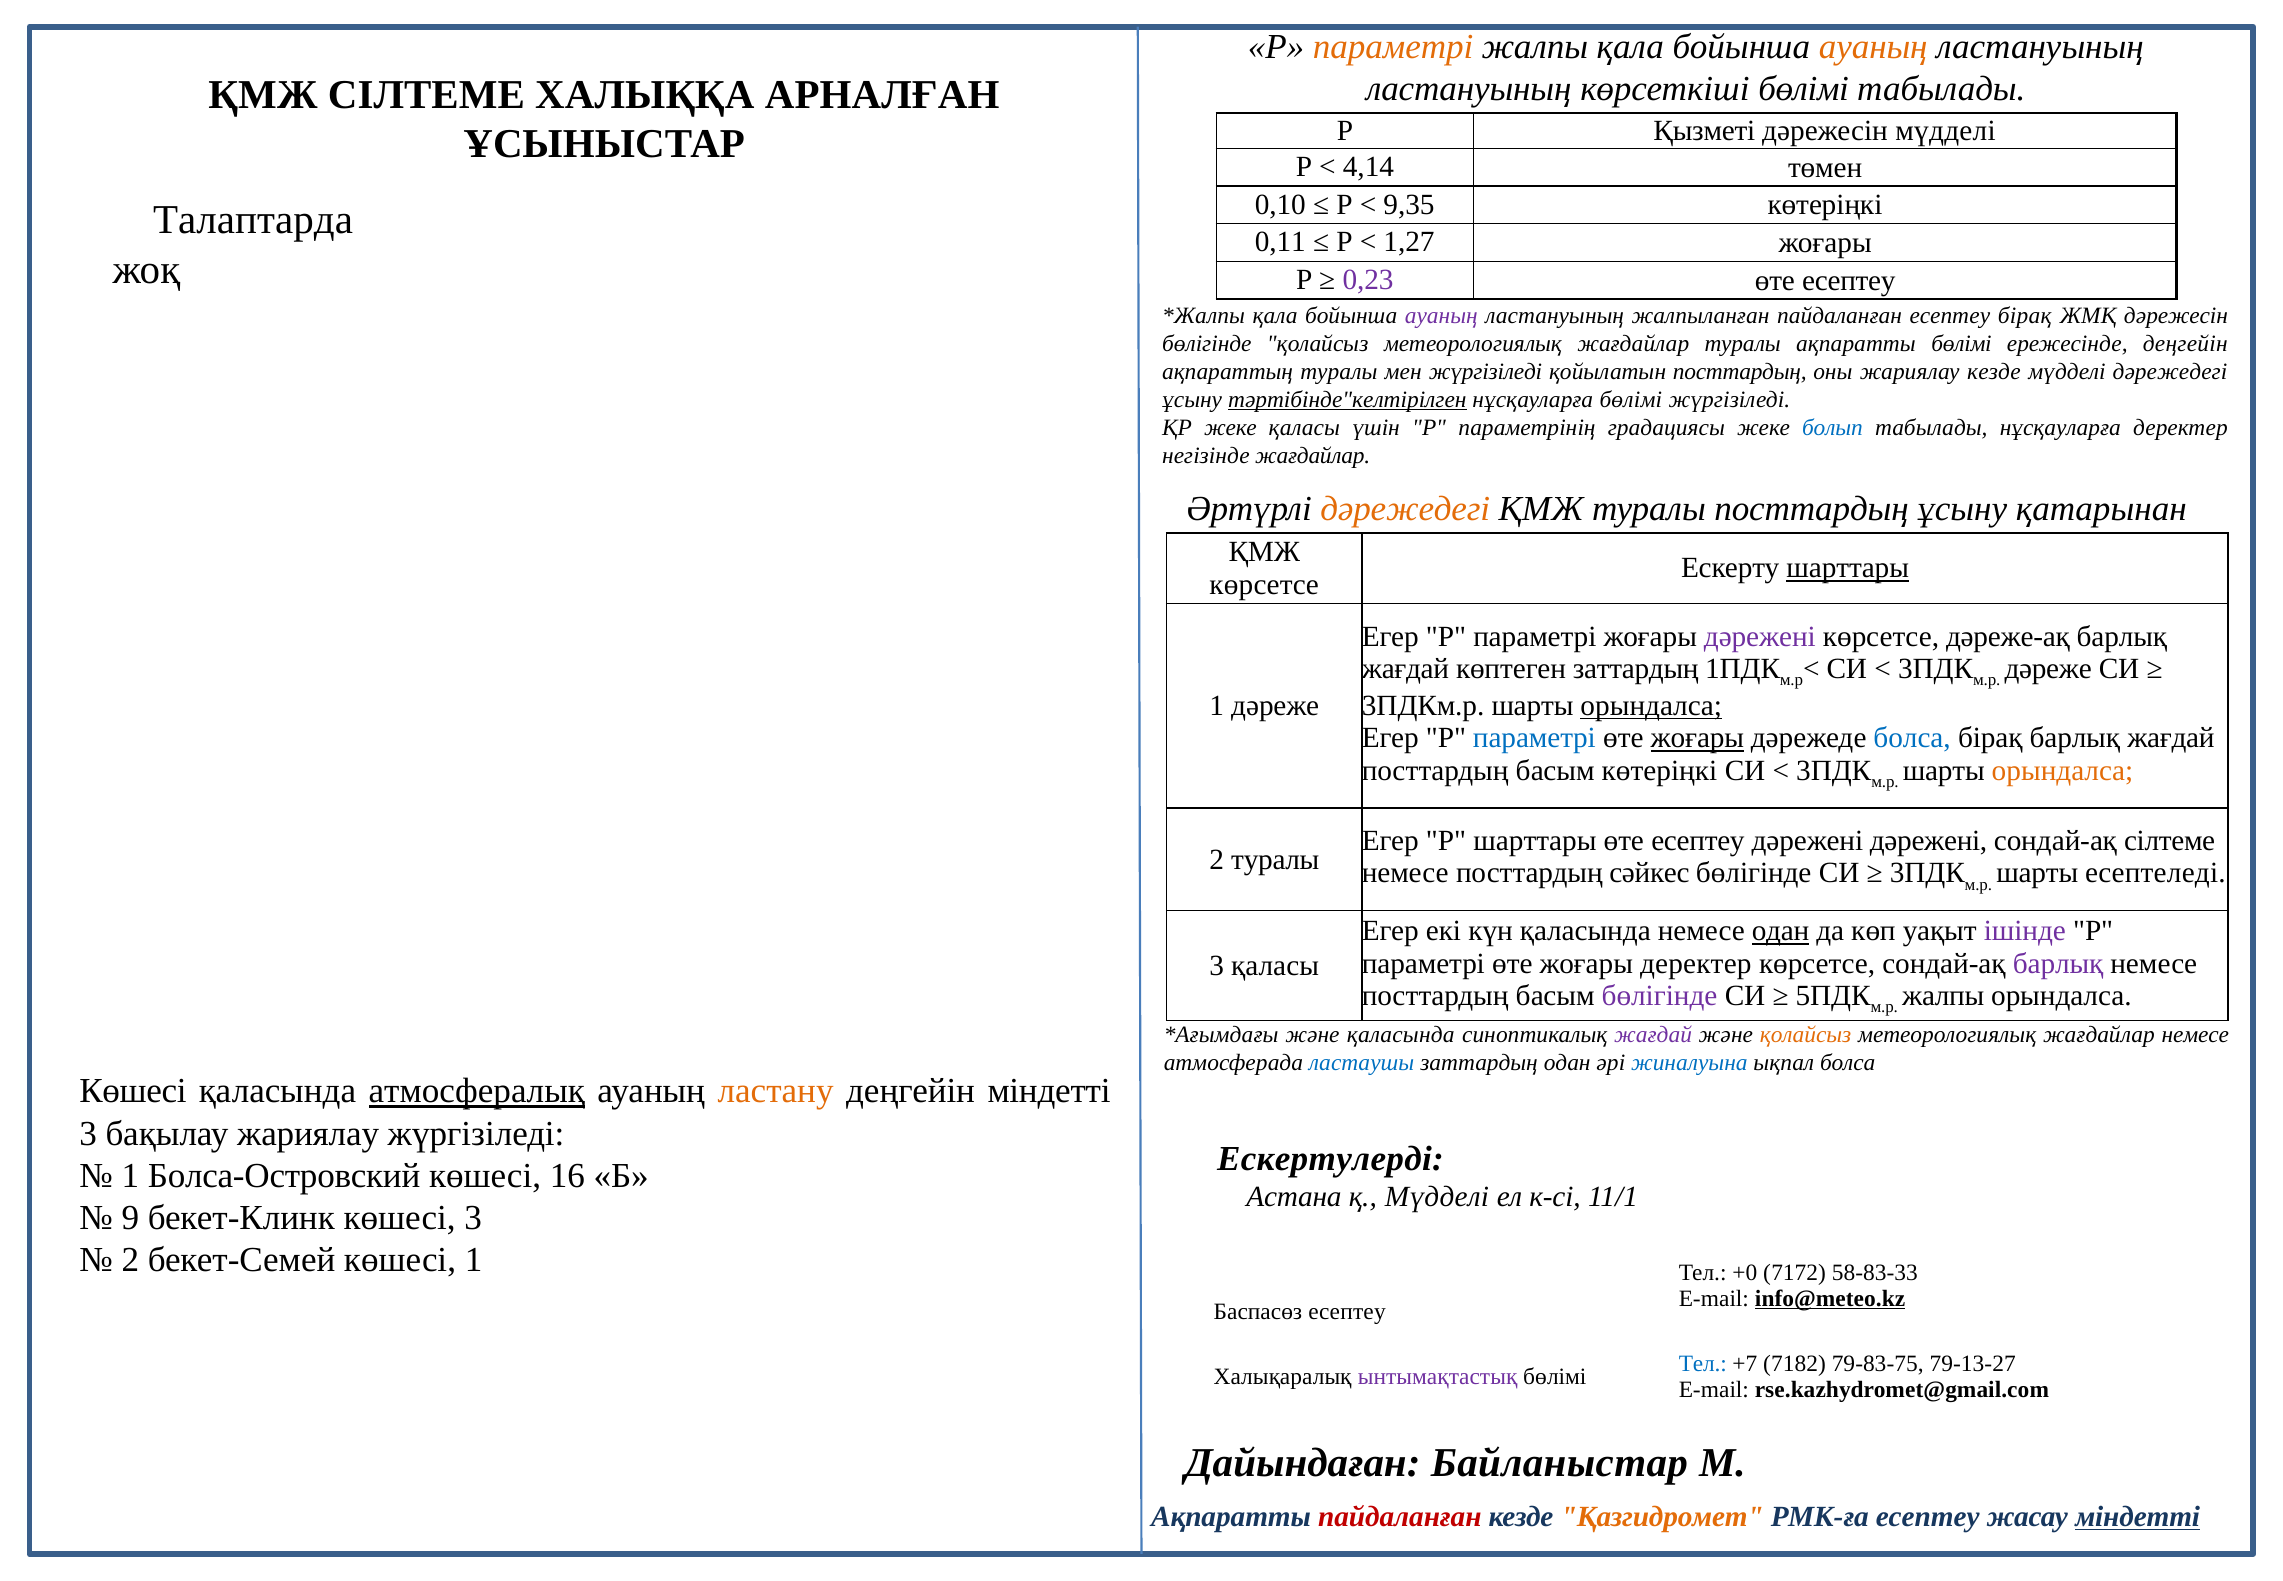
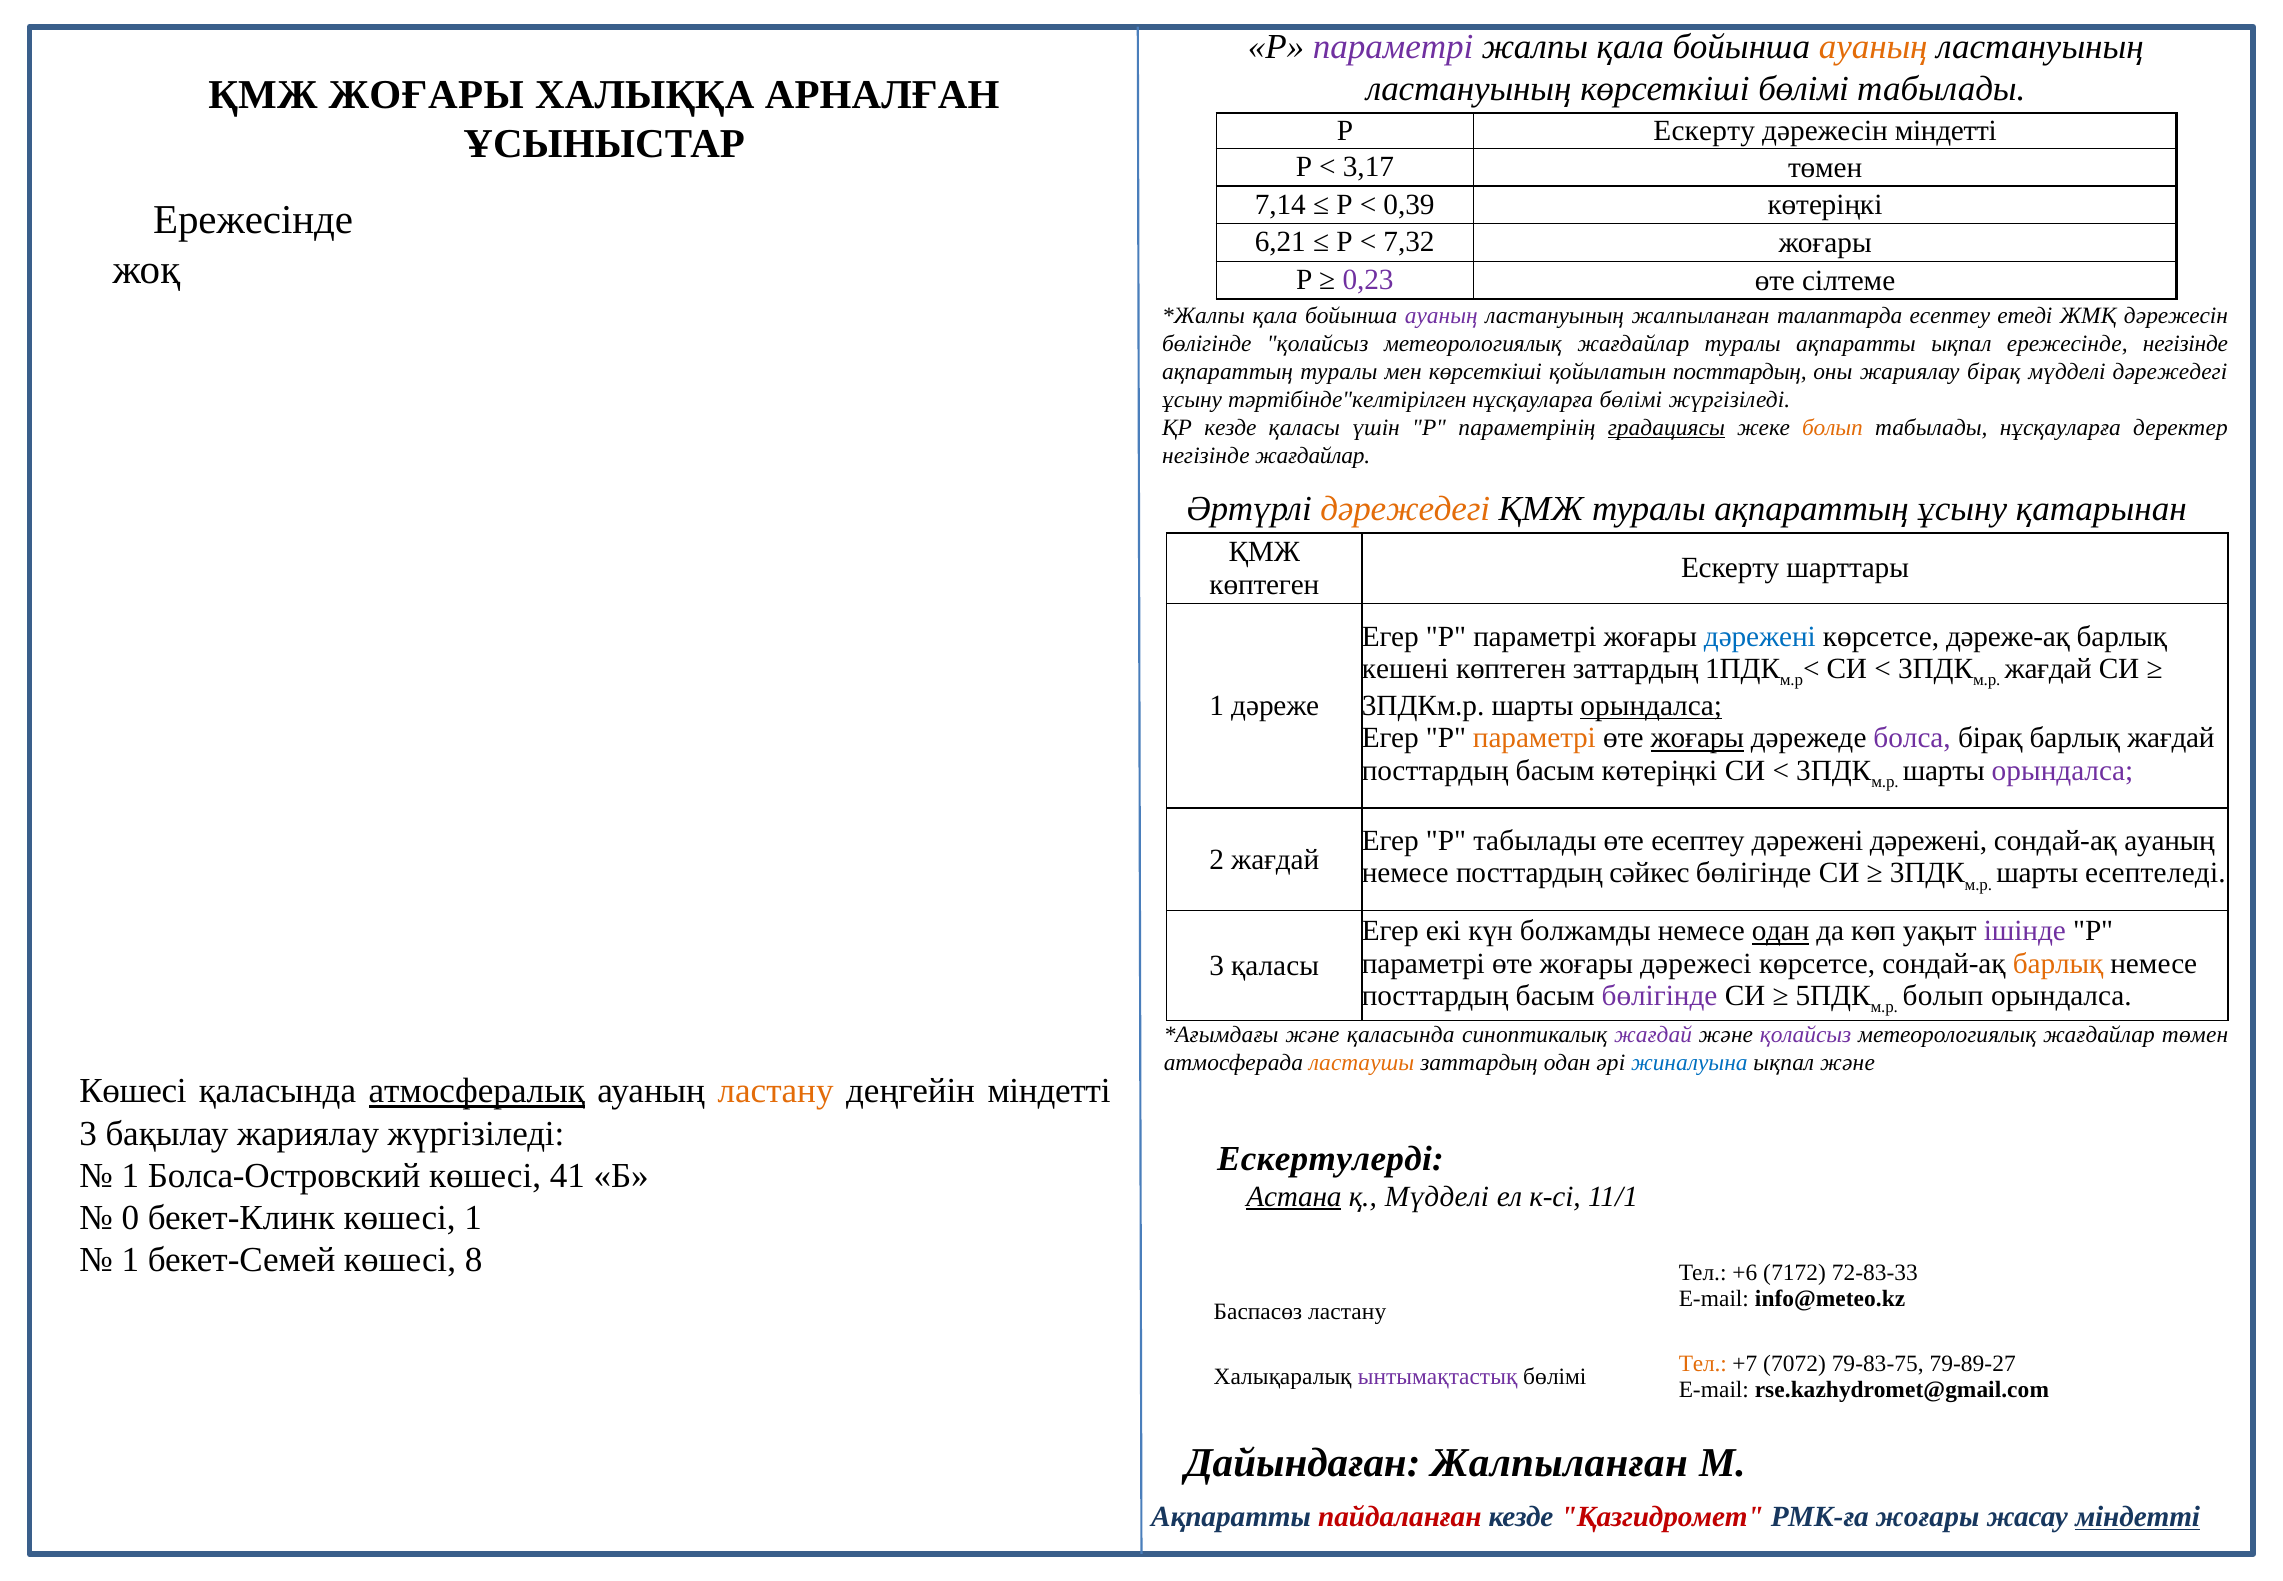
параметрі colour: orange -> purple (1393, 47)
ҚМЖ СІЛТЕМЕ: СІЛТЕМЕ -> ЖОҒАРЫ (426, 94)
Р Қызметі: Қызметі -> Ескерту (1704, 131)
дәрежесін мүдделі: мүдделі -> міндетті (1946, 131)
4,14: 4,14 -> 3,17 (1368, 167)
0,10: 0,10 -> 7,14 (1280, 205)
9,35: 9,35 -> 0,39 (1409, 205)
Талаптарда: Талаптарда -> Ережесінде (253, 220)
0,11: 0,11 -> 6,21 (1280, 242)
1,27: 1,27 -> 7,32 (1409, 242)
есептеу: есептеу -> сілтеме (1849, 280)
жалпыланған пайдаланған: пайдаланған -> талаптарда (1840, 315)
есептеу бірақ: бірақ -> етеді (2025, 315)
ақпаратты бөлімі: бөлімі -> ықпал (1961, 343)
ережесінде деңгейін: деңгейін -> негізінде (2185, 343)
мен жүргізіледі: жүргізіледі -> көрсеткіші (1485, 371)
жариялау кезде: кезде -> бірақ (1994, 371)
тәртібінде"келтірілген underline: present -> none (1347, 399)
ҚР жеке: жеке -> кезде (1230, 427)
градациясы underline: none -> present (1666, 427)
болып colour: blue -> orange (1832, 427)
туралы посттардың: посттардың -> ақпараттың (1812, 509)
шарттары underline: present -> none (1848, 568)
көрсетсе: көрсетсе -> көптеген (1264, 584)
дәрежені colour: purple -> blue (1760, 636)
жағдай: жағдай -> кешені (1405, 669)
дәреже: дәреже -> жағдай (2048, 669)
параметрі colour: blue -> orange (1534, 738)
болса colour: blue -> purple (1912, 738)
орындалса colour: orange -> purple (2062, 770)
Р шарттары: шарттары -> табылады (1535, 841)
сондай-ақ сілтеме: сілтеме -> ауаның (2170, 841)
2 туралы: туралы -> жағдай (1275, 859)
күн қаласында: қаласында -> болжамды (1585, 931)
жоғары деректер: деректер -> дәрежесі (1696, 963)
барлық colour: purple -> orange (2058, 963)
жалпы: жалпы -> болып (1943, 995)
қолайсыз colour: orange -> purple (1806, 1034)
жағдайлар немесе: немесе -> төмен (2195, 1034)
ластаушы colour: blue -> orange (1362, 1062)
ықпал болса: болса -> және (1847, 1062)
16: 16 -> 41 (567, 1175)
Астана underline: none -> present (1294, 1196)
9: 9 -> 0 (130, 1217)
көшесі 3: 3 -> 1 (473, 1217)
2: 2 -> 1 (130, 1260)
көшесі 1: 1 -> 8 (474, 1260)
+0: +0 -> +6 (1745, 1272)
58-83-33: 58-83-33 -> 72-83-33 (1875, 1272)
info@meteo.kz underline: present -> none (1830, 1298)
Баспасөз есептеу: есептеу -> ластану (1347, 1311)
Тел colour: blue -> orange (1703, 1363)
7182: 7182 -> 7072 (1795, 1363)
79-13-27: 79-13-27 -> 79-89-27 (1973, 1363)
Дайындаған Байланыстар: Байланыстар -> Жалпыланған (1559, 1463)
Қазгидромет colour: orange -> red (1662, 1517)
РМК-ға есептеу: есептеу -> жоғары (1928, 1517)
